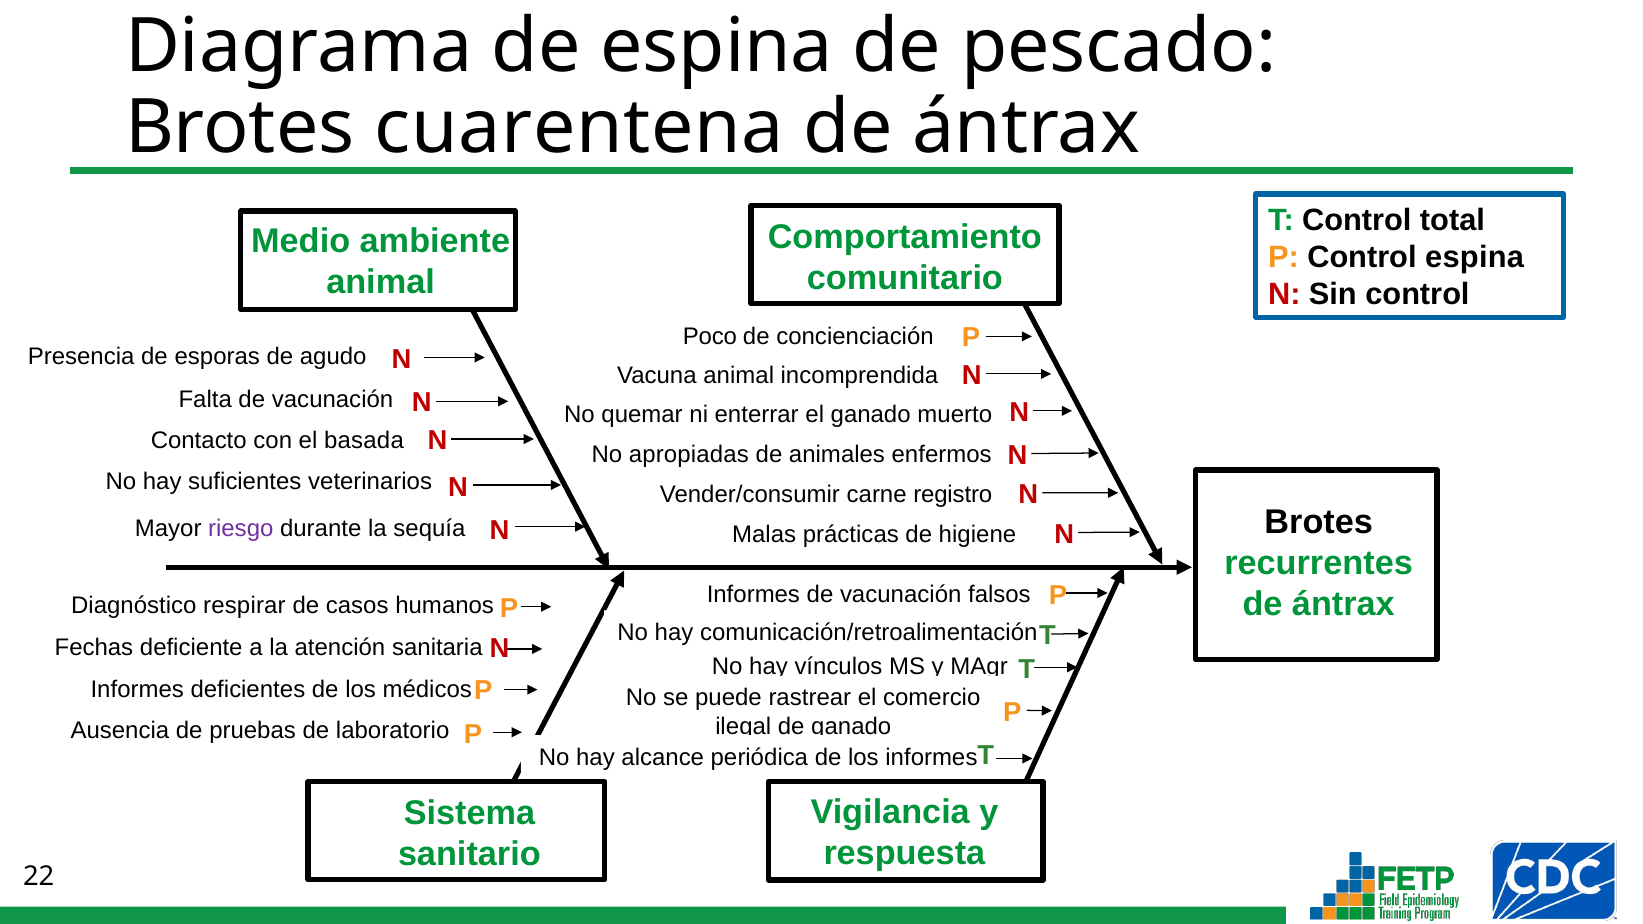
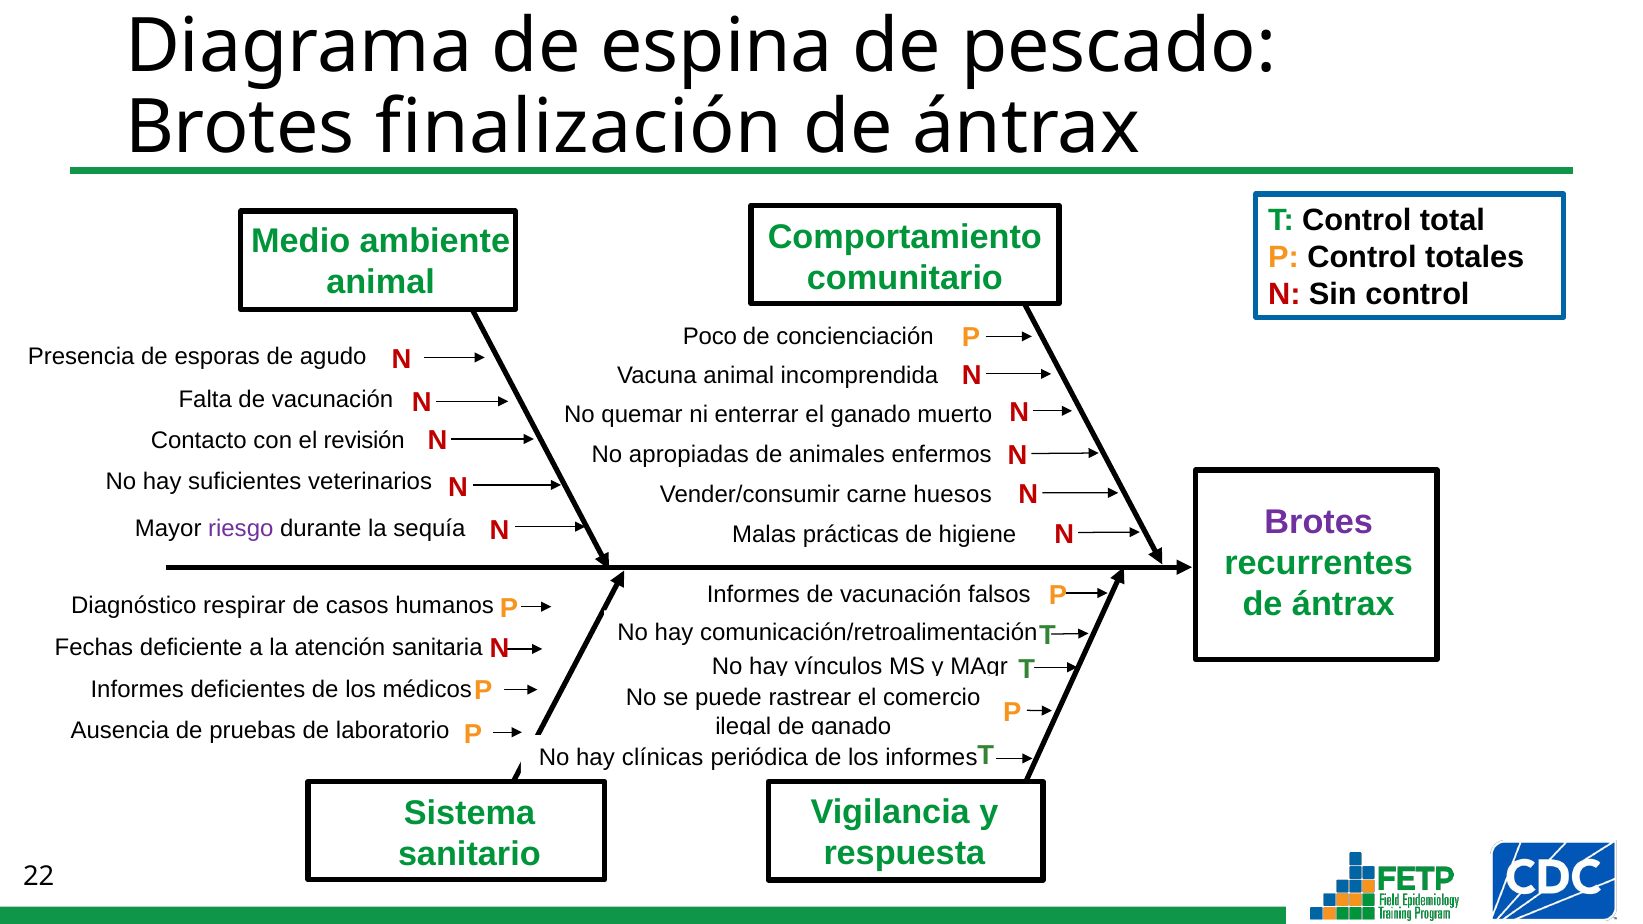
cuarentena: cuarentena -> finalización (579, 128)
Control espina: espina -> totales (1475, 258)
basada: basada -> revisión (364, 441)
registro: registro -> huesos (953, 495)
Brotes colour: black -> purple (1319, 522)
alcance: alcance -> clínicas (663, 757)
